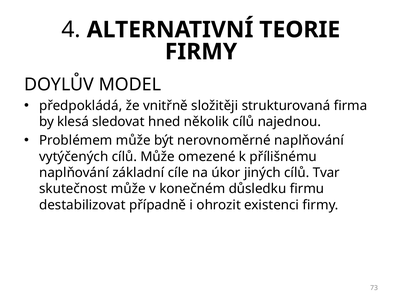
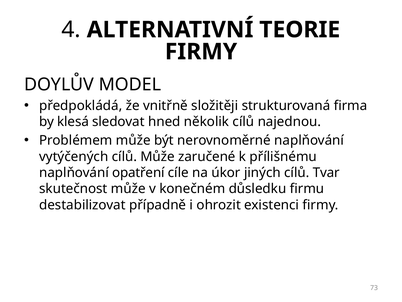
omezené: omezené -> zaručené (207, 156)
základní: základní -> opatření (138, 172)
